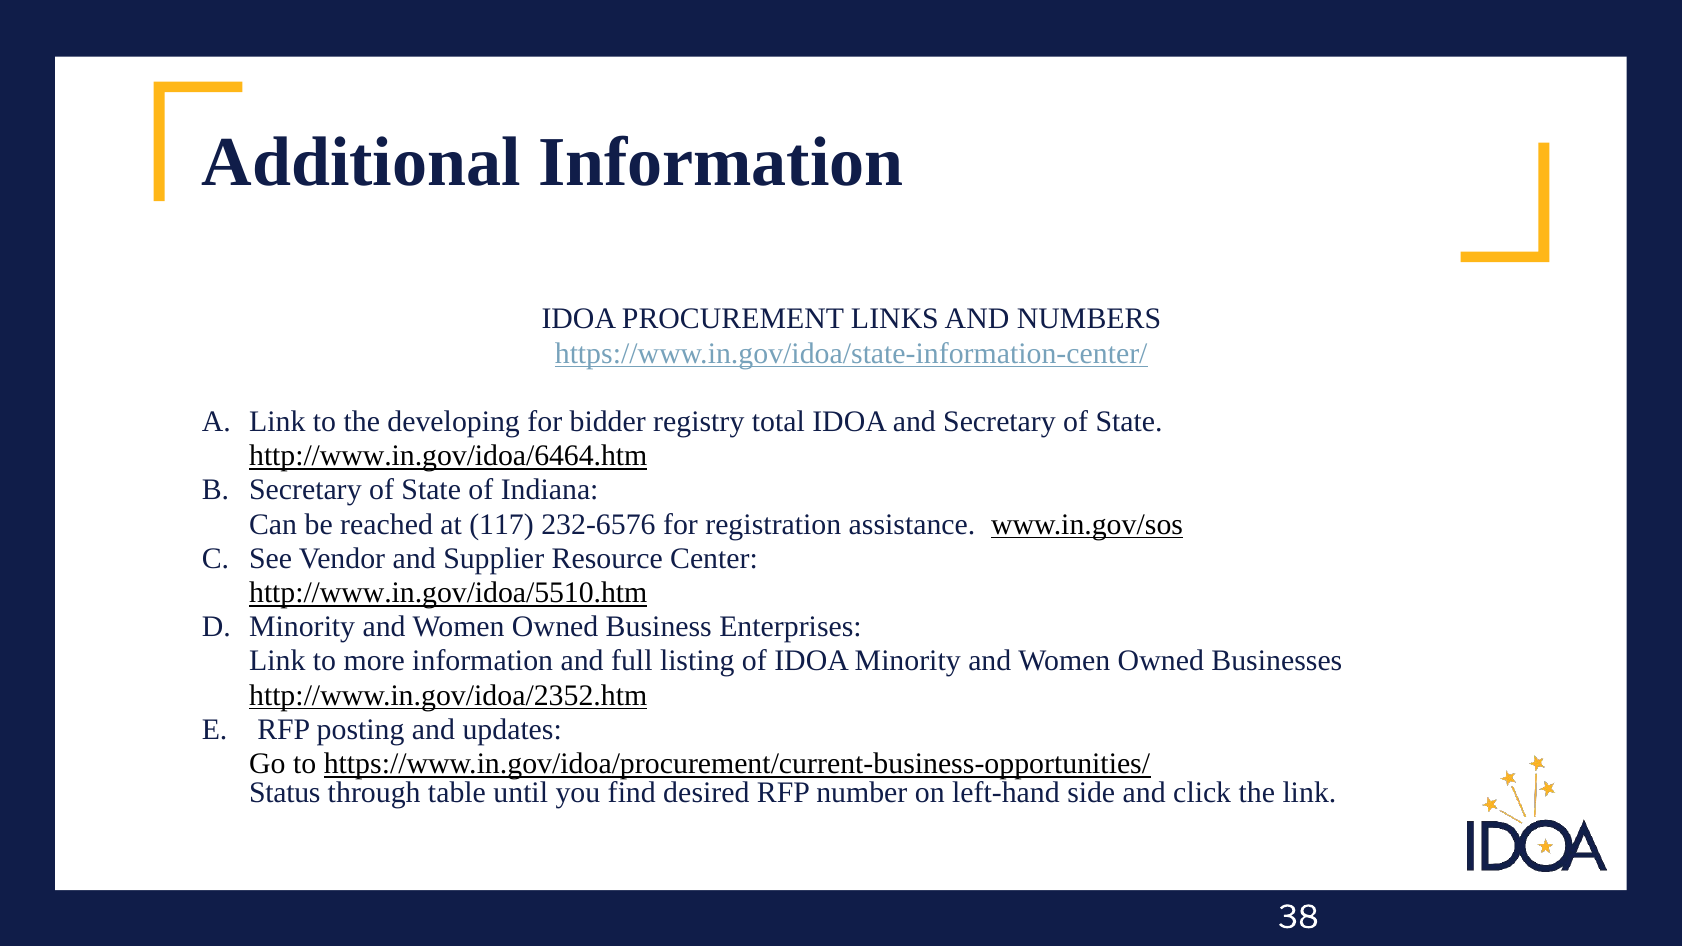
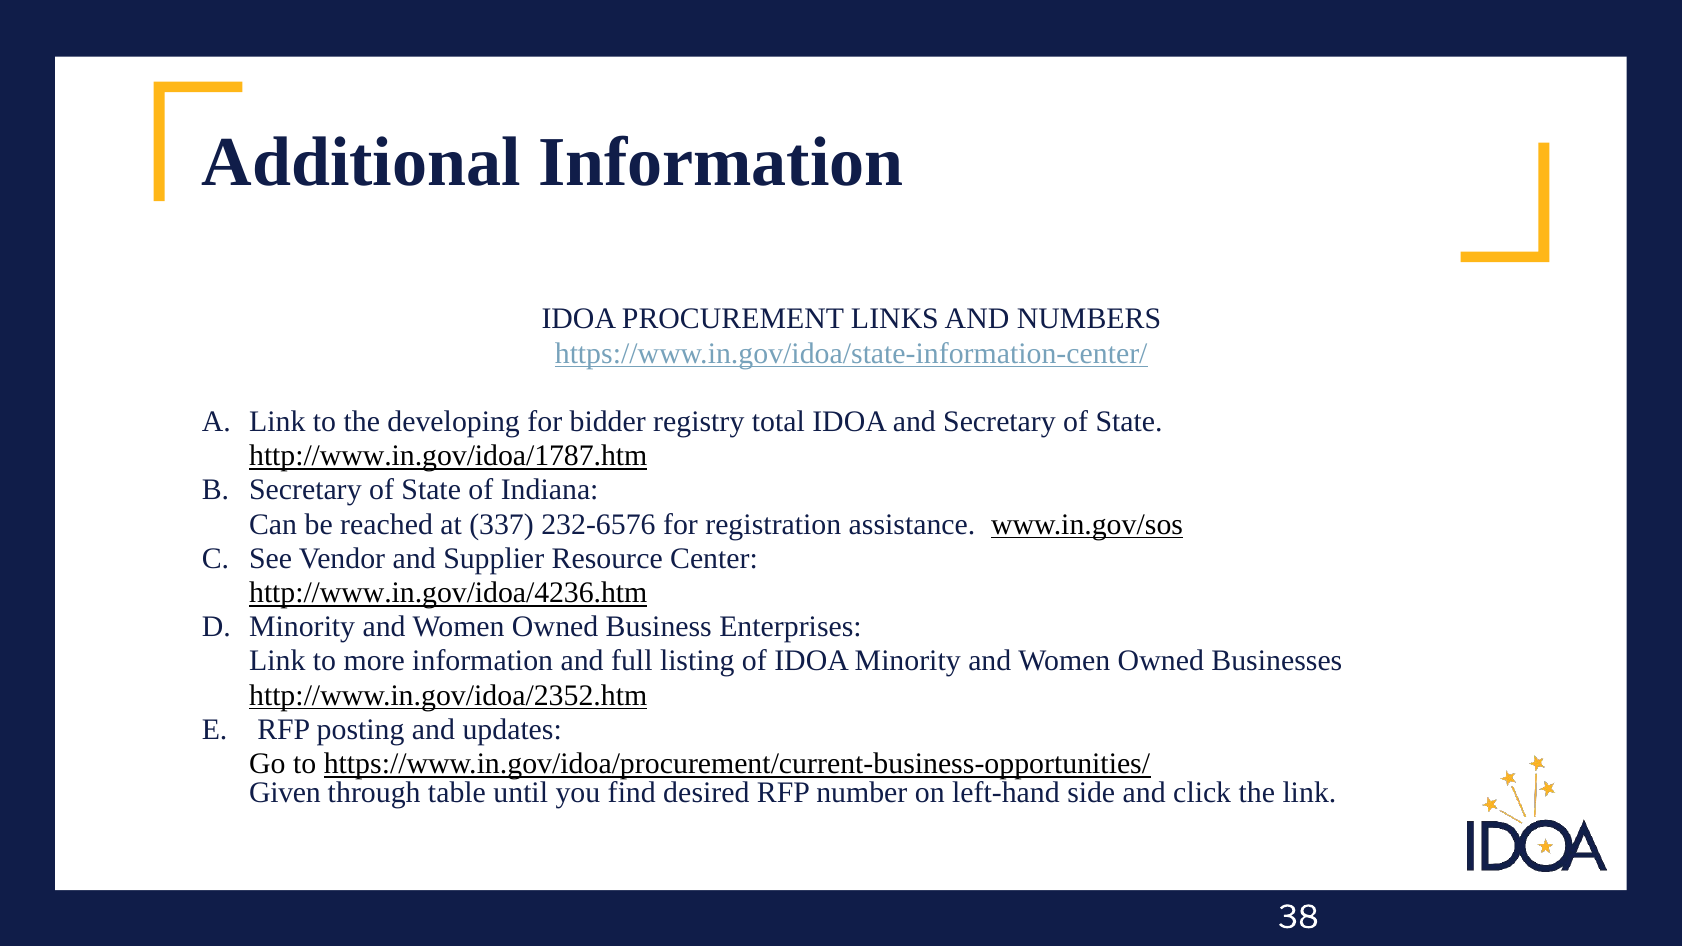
http://www.in.gov/idoa/6464.htm: http://www.in.gov/idoa/6464.htm -> http://www.in.gov/idoa/1787.htm (448, 456)
117: 117 -> 337 (502, 524)
http://www.in.gov/idoa/5510.htm: http://www.in.gov/idoa/5510.htm -> http://www.in.gov/idoa/4236.htm (448, 593)
Status: Status -> Given (285, 792)
